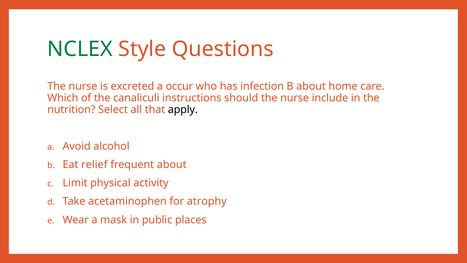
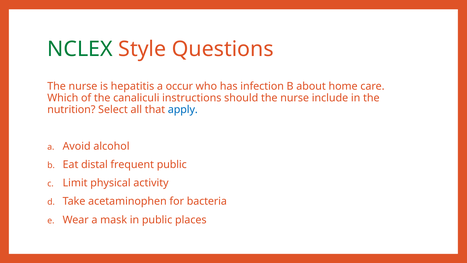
excreted: excreted -> hepatitis (132, 86)
apply colour: black -> blue (183, 109)
relief: relief -> distal (94, 164)
frequent about: about -> public (172, 164)
atrophy: atrophy -> bacteria (207, 201)
